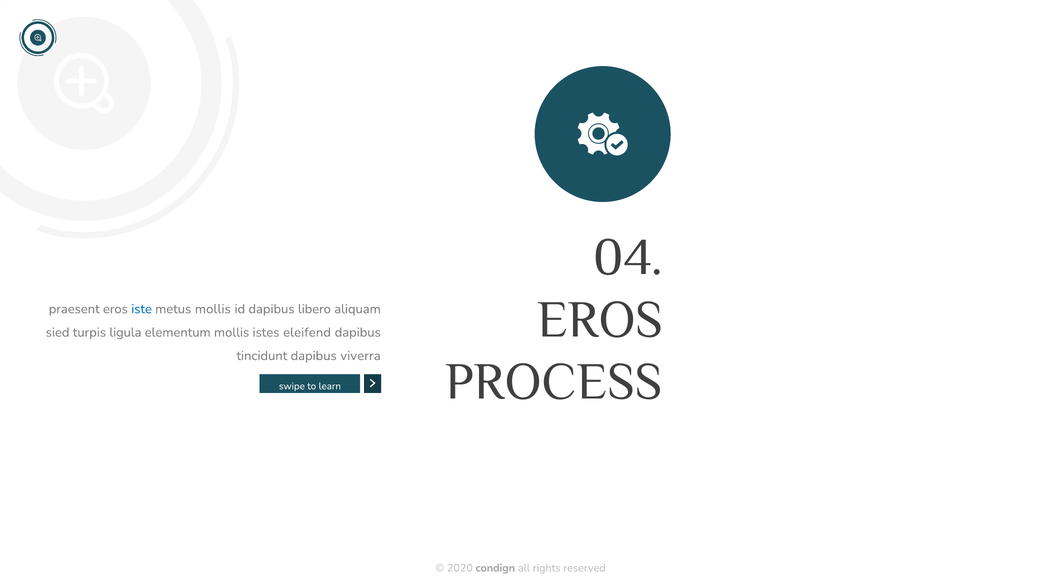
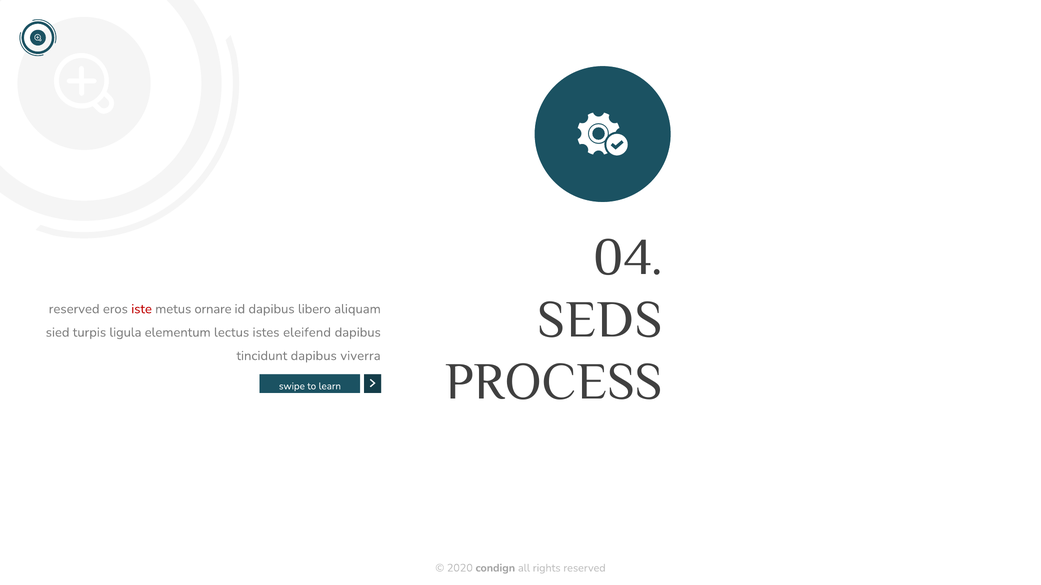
EROS: EROS -> SEDS (600, 320)
praesent: praesent -> reserved (74, 309)
iste colour: blue -> red (142, 309)
metus mollis: mollis -> ornare (213, 309)
elementum mollis: mollis -> lectus (232, 333)
